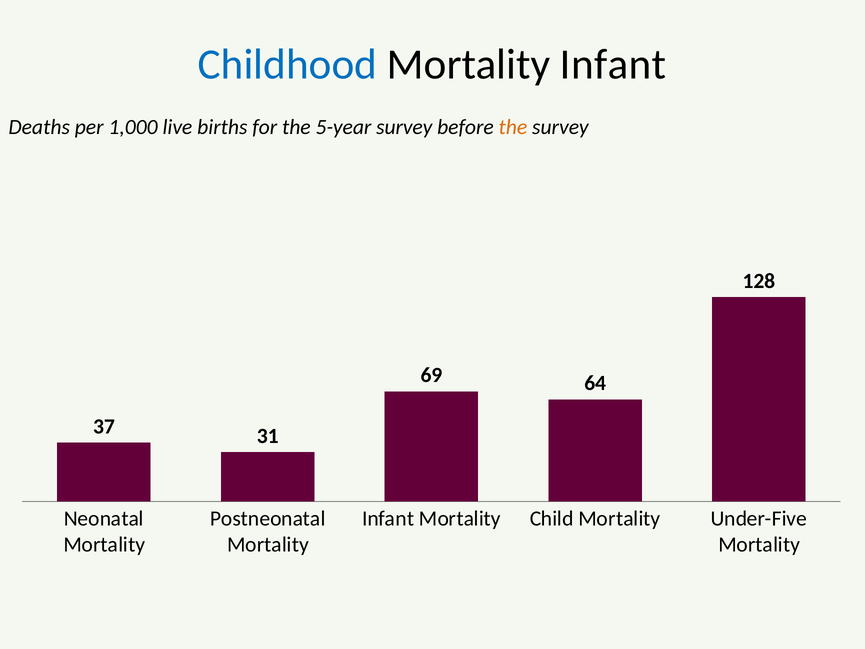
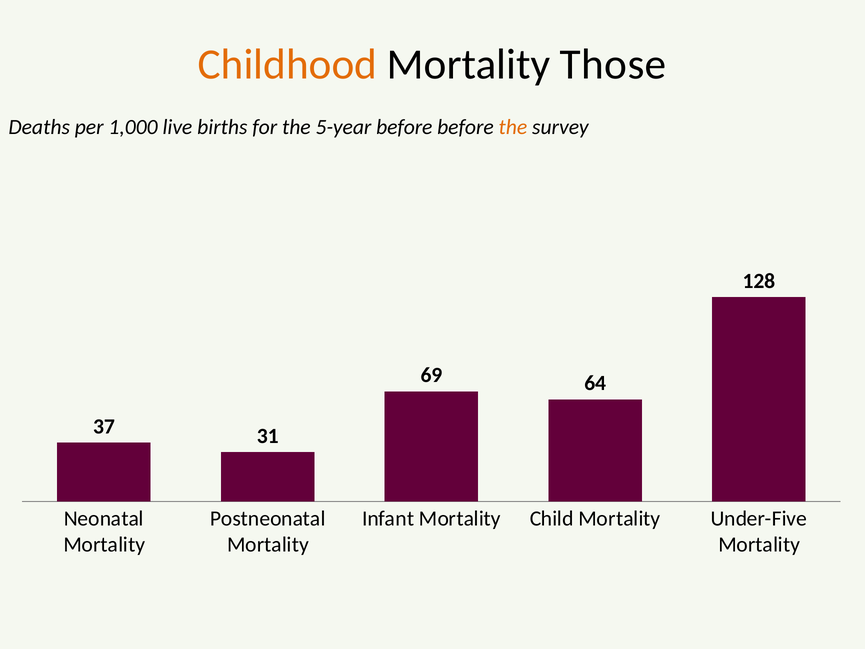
Childhood colour: blue -> orange (287, 64)
Infant: Infant -> Those (613, 64)
5-year survey: survey -> before (404, 127)
